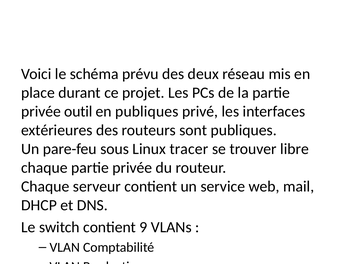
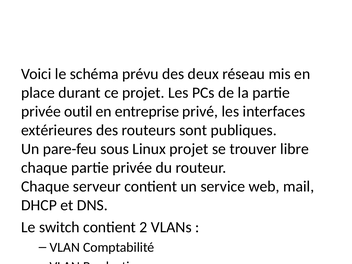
en publiques: publiques -> entreprise (147, 111)
Linux tracer: tracer -> projet (189, 149)
contient 9: 9 -> 2 (143, 227)
